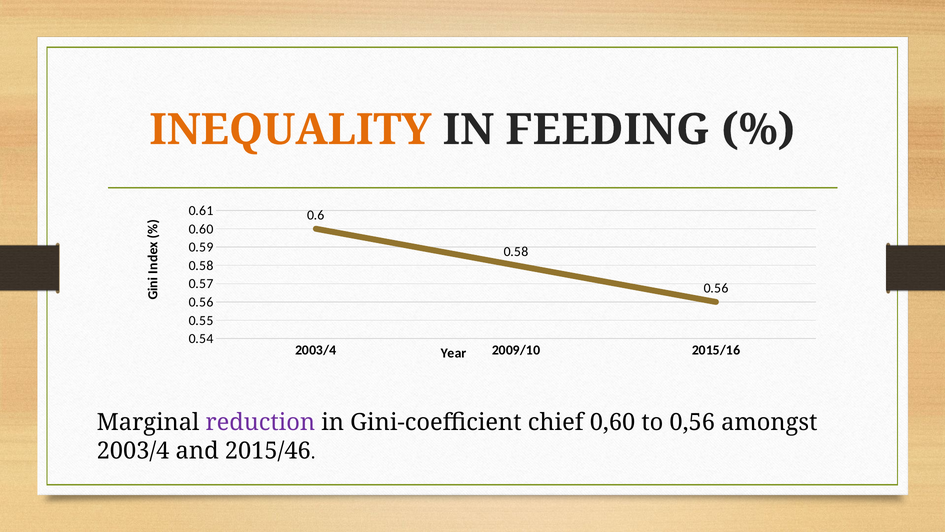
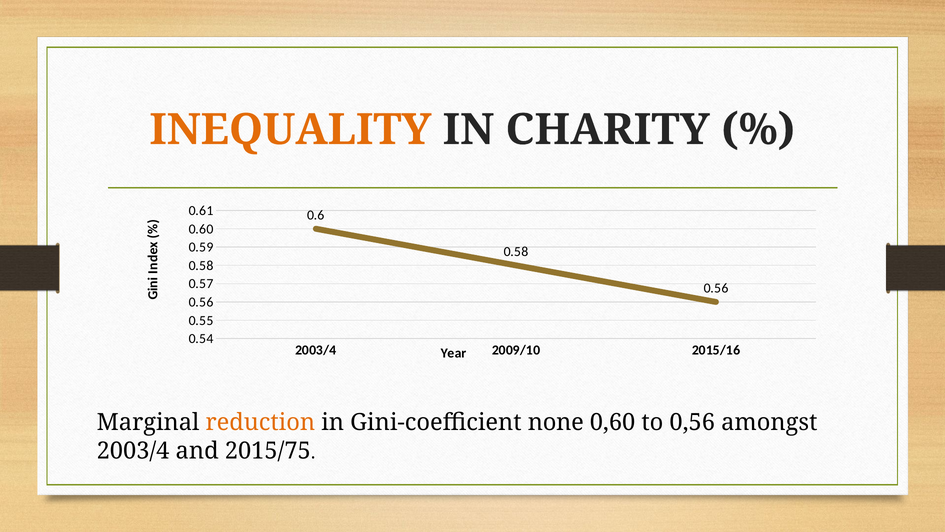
FEEDING: FEEDING -> CHARITY (608, 130)
reduction colour: purple -> orange (260, 422)
chief: chief -> none (556, 422)
2015/46: 2015/46 -> 2015/75 (268, 450)
